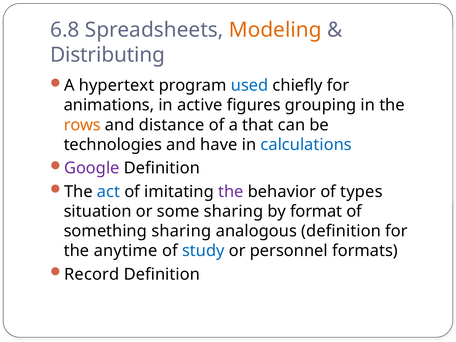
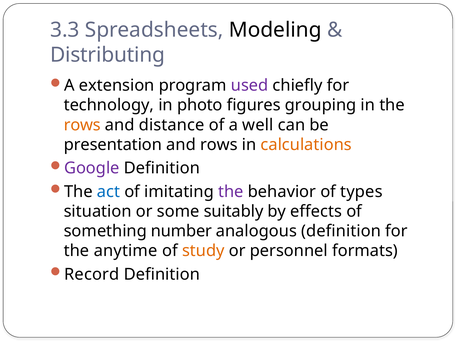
6.8: 6.8 -> 3.3 (65, 30)
Modeling colour: orange -> black (275, 30)
hypertext: hypertext -> extension (117, 85)
used colour: blue -> purple (250, 85)
animations: animations -> technology (109, 105)
active: active -> photo (200, 105)
that: that -> well (258, 125)
technologies: technologies -> presentation (113, 145)
and have: have -> rows (219, 145)
calculations colour: blue -> orange (306, 145)
some sharing: sharing -> suitably (234, 211)
format: format -> effects (316, 211)
something sharing: sharing -> number (181, 231)
study colour: blue -> orange (203, 251)
